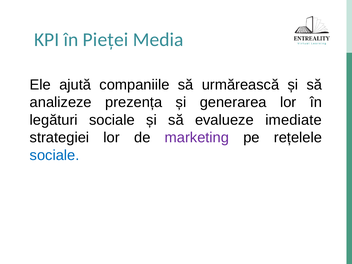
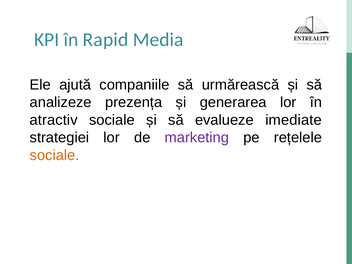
Pieței: Pieței -> Rapid (106, 40)
legături: legături -> atractiv (54, 120)
sociale colour: blue -> orange (55, 155)
